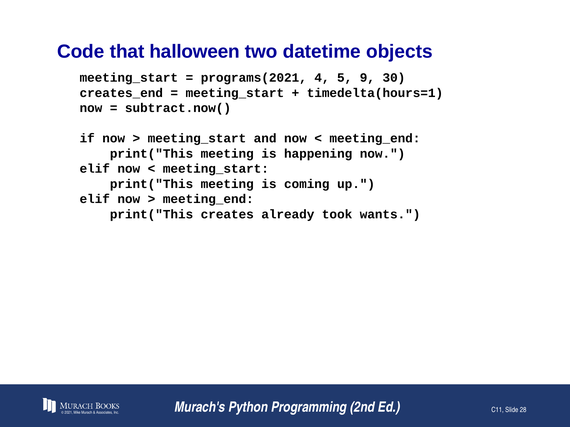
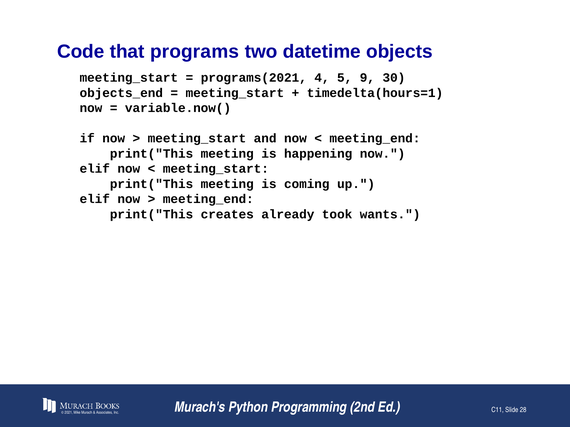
halloween: halloween -> programs (195, 52)
creates_end: creates_end -> objects_end (121, 93)
subtract.now(: subtract.now( -> variable.now( (178, 108)
